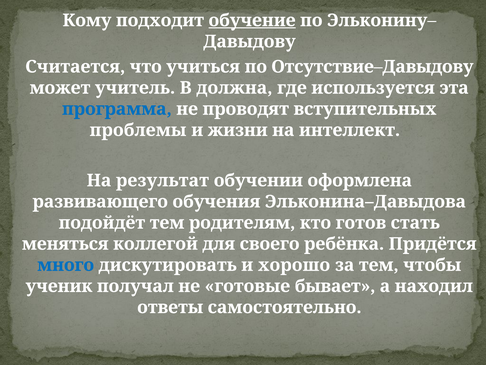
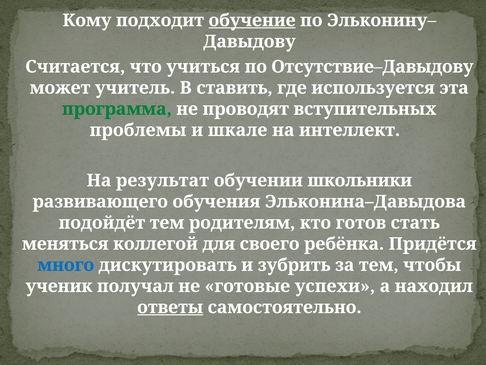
должна: должна -> ставить (235, 88)
программа colour: blue -> green (117, 109)
жизни: жизни -> шкале (238, 130)
оформлена: оформлена -> школьники (360, 180)
хорошо: хорошо -> зубрить (294, 265)
бывает: бывает -> успехи (335, 286)
ответы underline: none -> present (170, 307)
